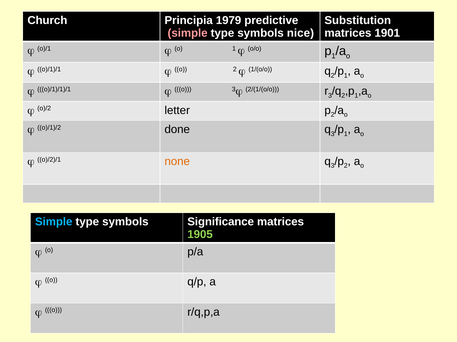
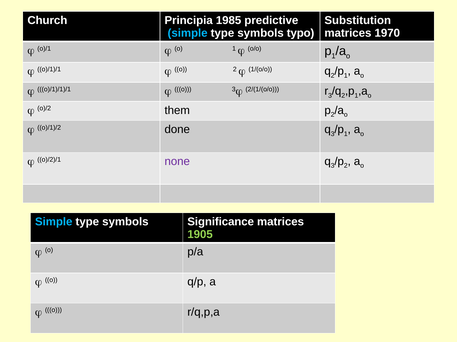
1979: 1979 -> 1985 (229, 20)
simple colour: pink -> light blue (188, 33)
nice: nice -> typo (301, 33)
1901: 1901 -> 1970 (387, 33)
letter: letter -> them (177, 110)
none colour: orange -> purple (177, 162)
